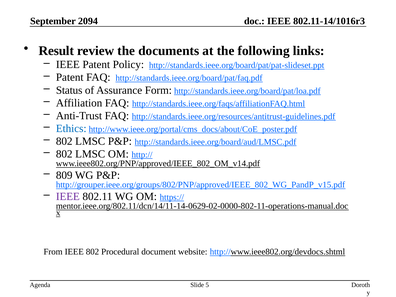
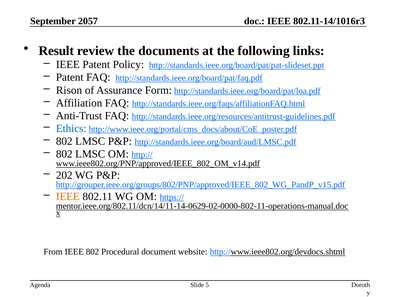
2094: 2094 -> 2057 (88, 21)
Status: Status -> Rison (69, 90)
809: 809 -> 202 (64, 175)
IEEE colour: purple -> orange (68, 196)
